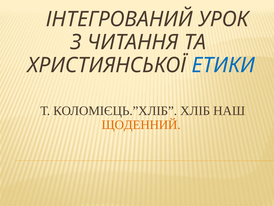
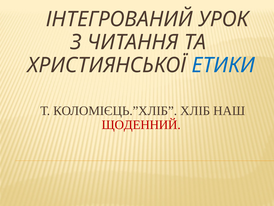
ЩОДЕННИЙ colour: orange -> red (141, 124)
